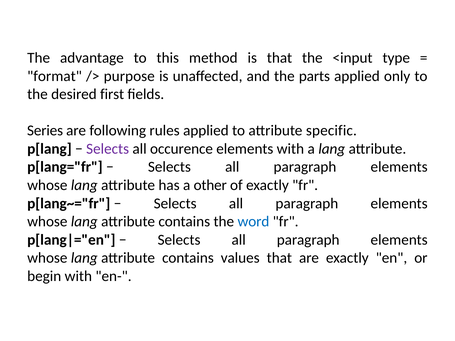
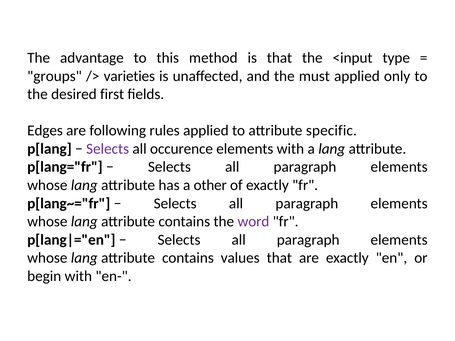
format: format -> groups (55, 76)
purpose: purpose -> varieties (129, 76)
parts: parts -> must (314, 76)
Series: Series -> Edges (45, 131)
word colour: blue -> purple (253, 222)
